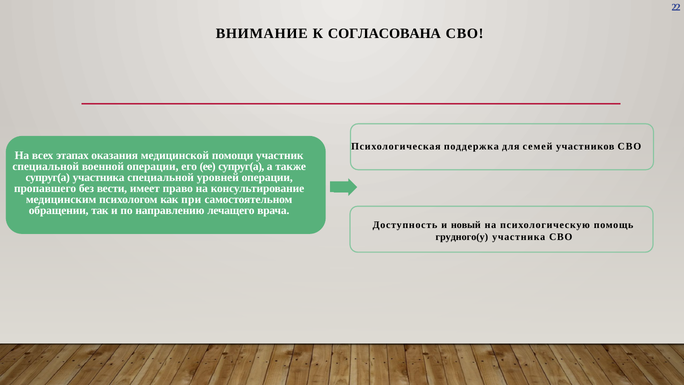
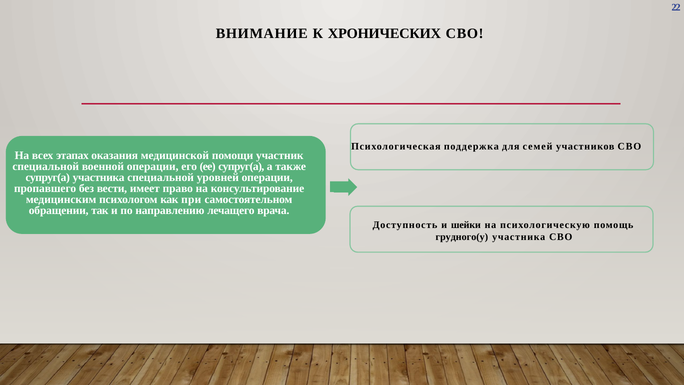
СОГЛАСОВАНА: СОГЛАСОВАНА -> ХРОНИЧЕСКИХ (384, 34)
новый: новый -> шейки (466, 225)
